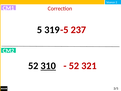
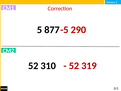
319: 319 -> 877 (52, 30)
237: 237 -> 290 (78, 30)
310 underline: present -> none (48, 66)
321: 321 -> 319 (89, 66)
